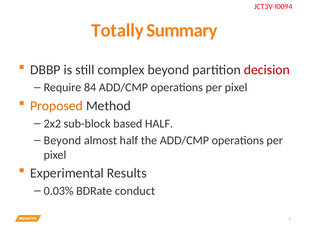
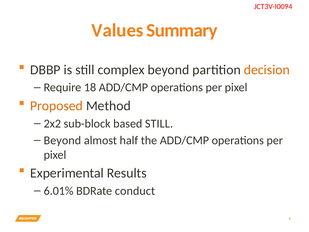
Totally: Totally -> Values (117, 30)
decision colour: red -> orange (267, 70)
84: 84 -> 18 (90, 87)
based HALF: HALF -> STILL (159, 123)
0.03%: 0.03% -> 6.01% (59, 191)
